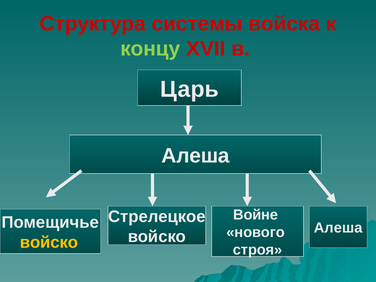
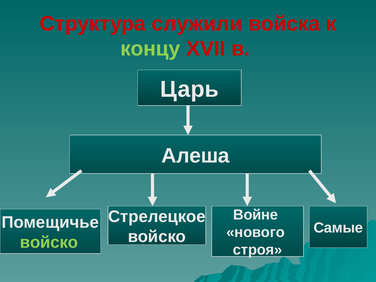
системы: системы -> служили (197, 24)
Алеша: Алеша -> Самые (338, 228)
войско colour: yellow -> light green (49, 242)
